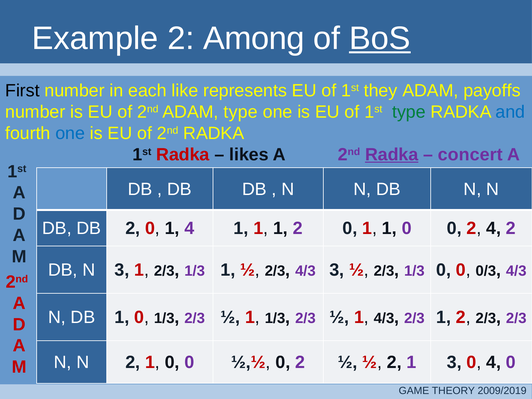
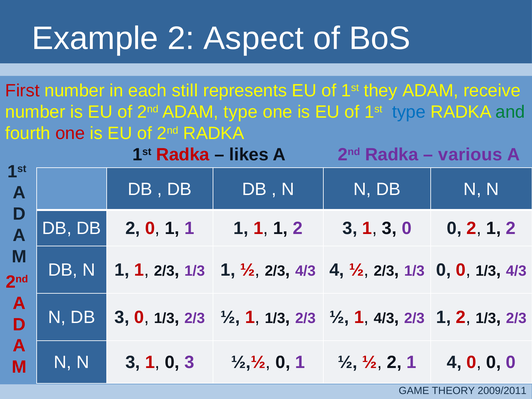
Among: Among -> Aspect (254, 38)
BoS underline: present -> none (380, 38)
First colour: black -> red (22, 91)
like: like -> still (185, 91)
payoffs: payoffs -> receive (492, 91)
type colour: green -> blue (409, 112)
and colour: blue -> green (510, 112)
one colour: blue -> red (70, 133)
Radka underline: present -> none (392, 154)
concert: concert -> various (470, 154)
0 1 4: 4 -> 1 (189, 228)
1 2 0: 0 -> 3 (350, 228)
1: 1 -> 3 (389, 228)
0 2 4: 4 -> 1 (494, 228)
N 3: 3 -> 1 (122, 270)
4/3 3: 3 -> 4 (337, 270)
0 0 0/3: 0/3 -> 1/3 (486, 271)
DB 1: 1 -> 3 (122, 317)
2 2/3: 2/3 -> 1/3 (486, 318)
N 2: 2 -> 3 (133, 362)
0: 0 -> 3 (189, 362)
½,½ 0 2: 2 -> 1 (300, 362)
1 3: 3 -> 4 (454, 362)
4: 4 -> 0 (494, 362)
2009/2019: 2009/2019 -> 2009/2011 (502, 391)
